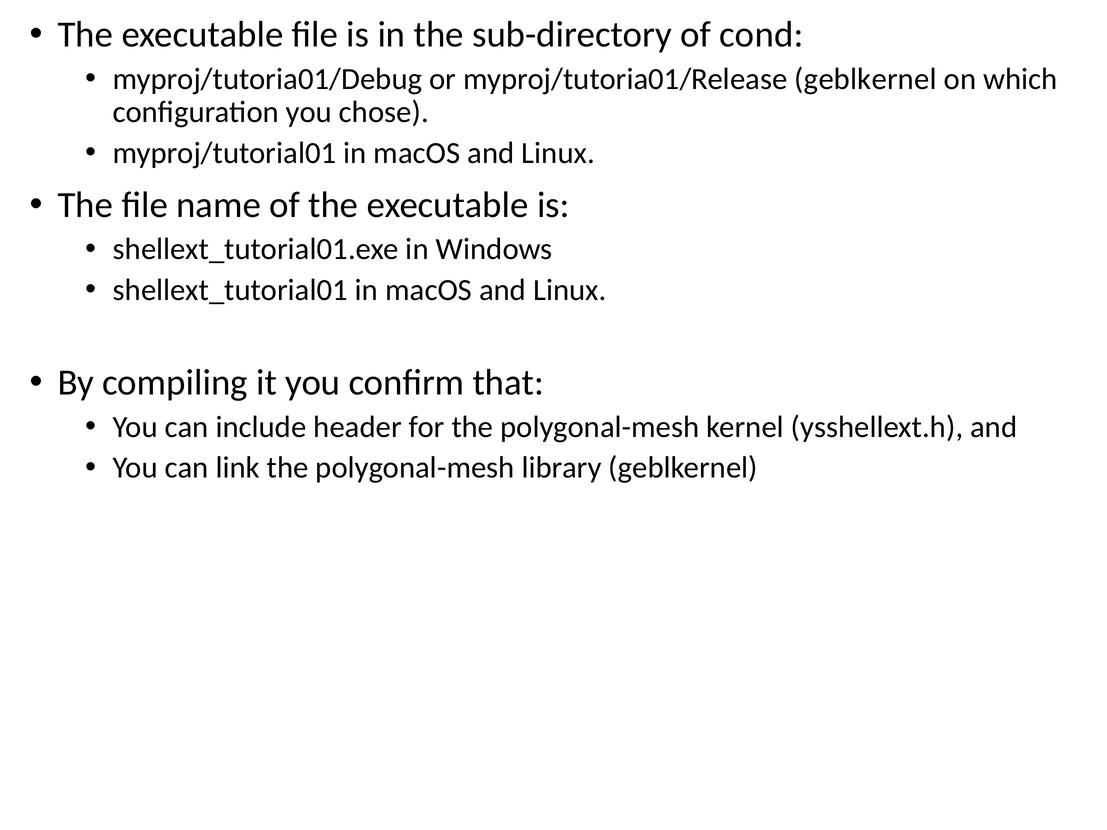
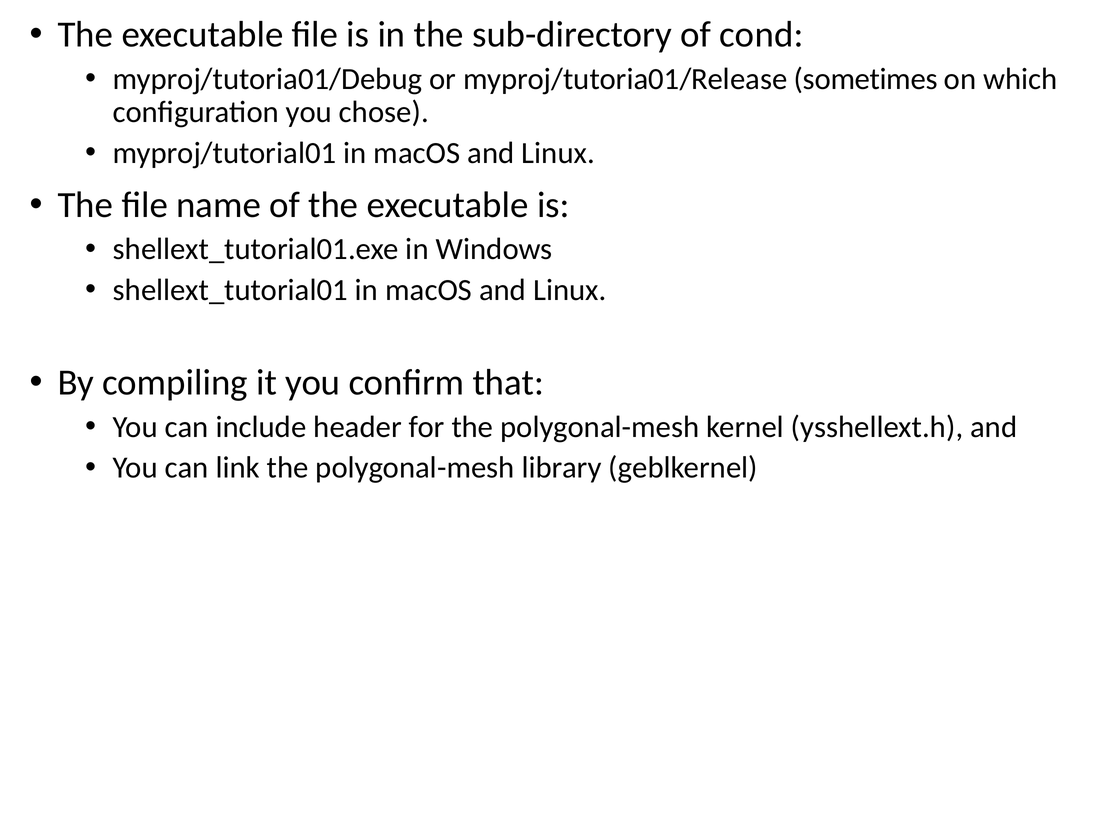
myproj/tutoria01/Release geblkernel: geblkernel -> sometimes (866, 79)
